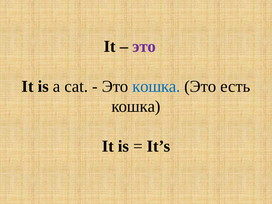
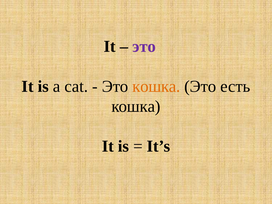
кошка colour: blue -> orange (156, 86)
